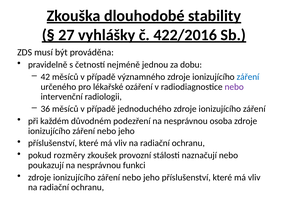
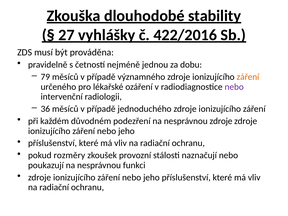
42: 42 -> 79 (45, 77)
záření colour: blue -> orange (248, 77)
nesprávnou osoba: osoba -> zdroje (221, 121)
